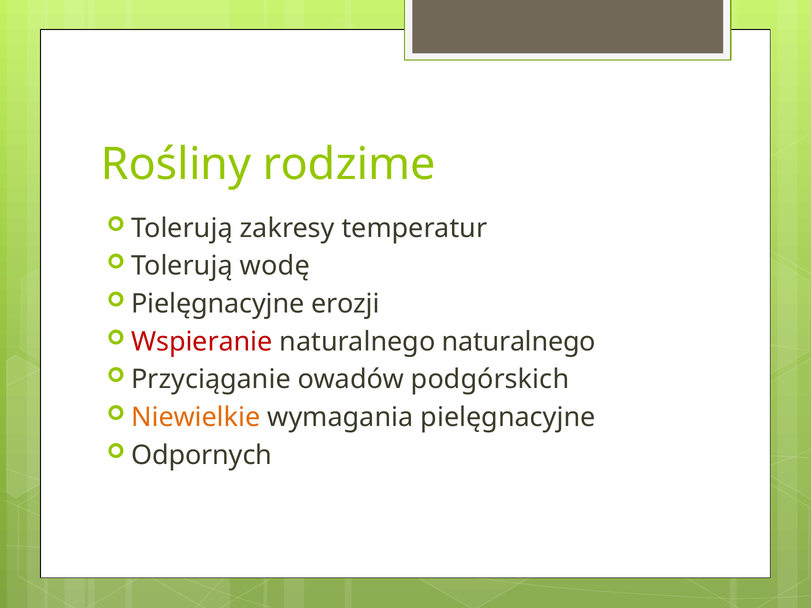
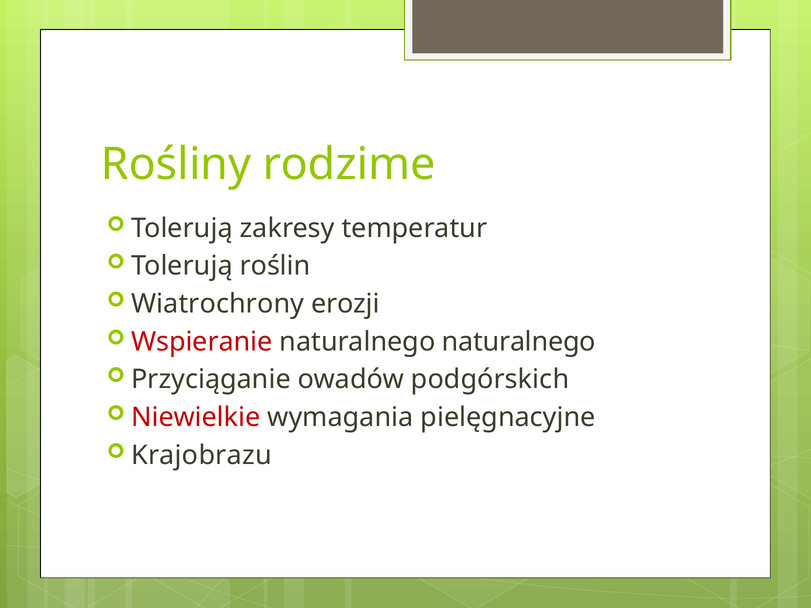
wodę: wodę -> roślin (275, 266)
Pielęgnacyjne: Pielęgnacyjne -> Wiatrochrony (218, 304)
Niewielkie colour: orange -> red (196, 417)
Odpornych: Odpornych -> Krajobrazu (201, 455)
